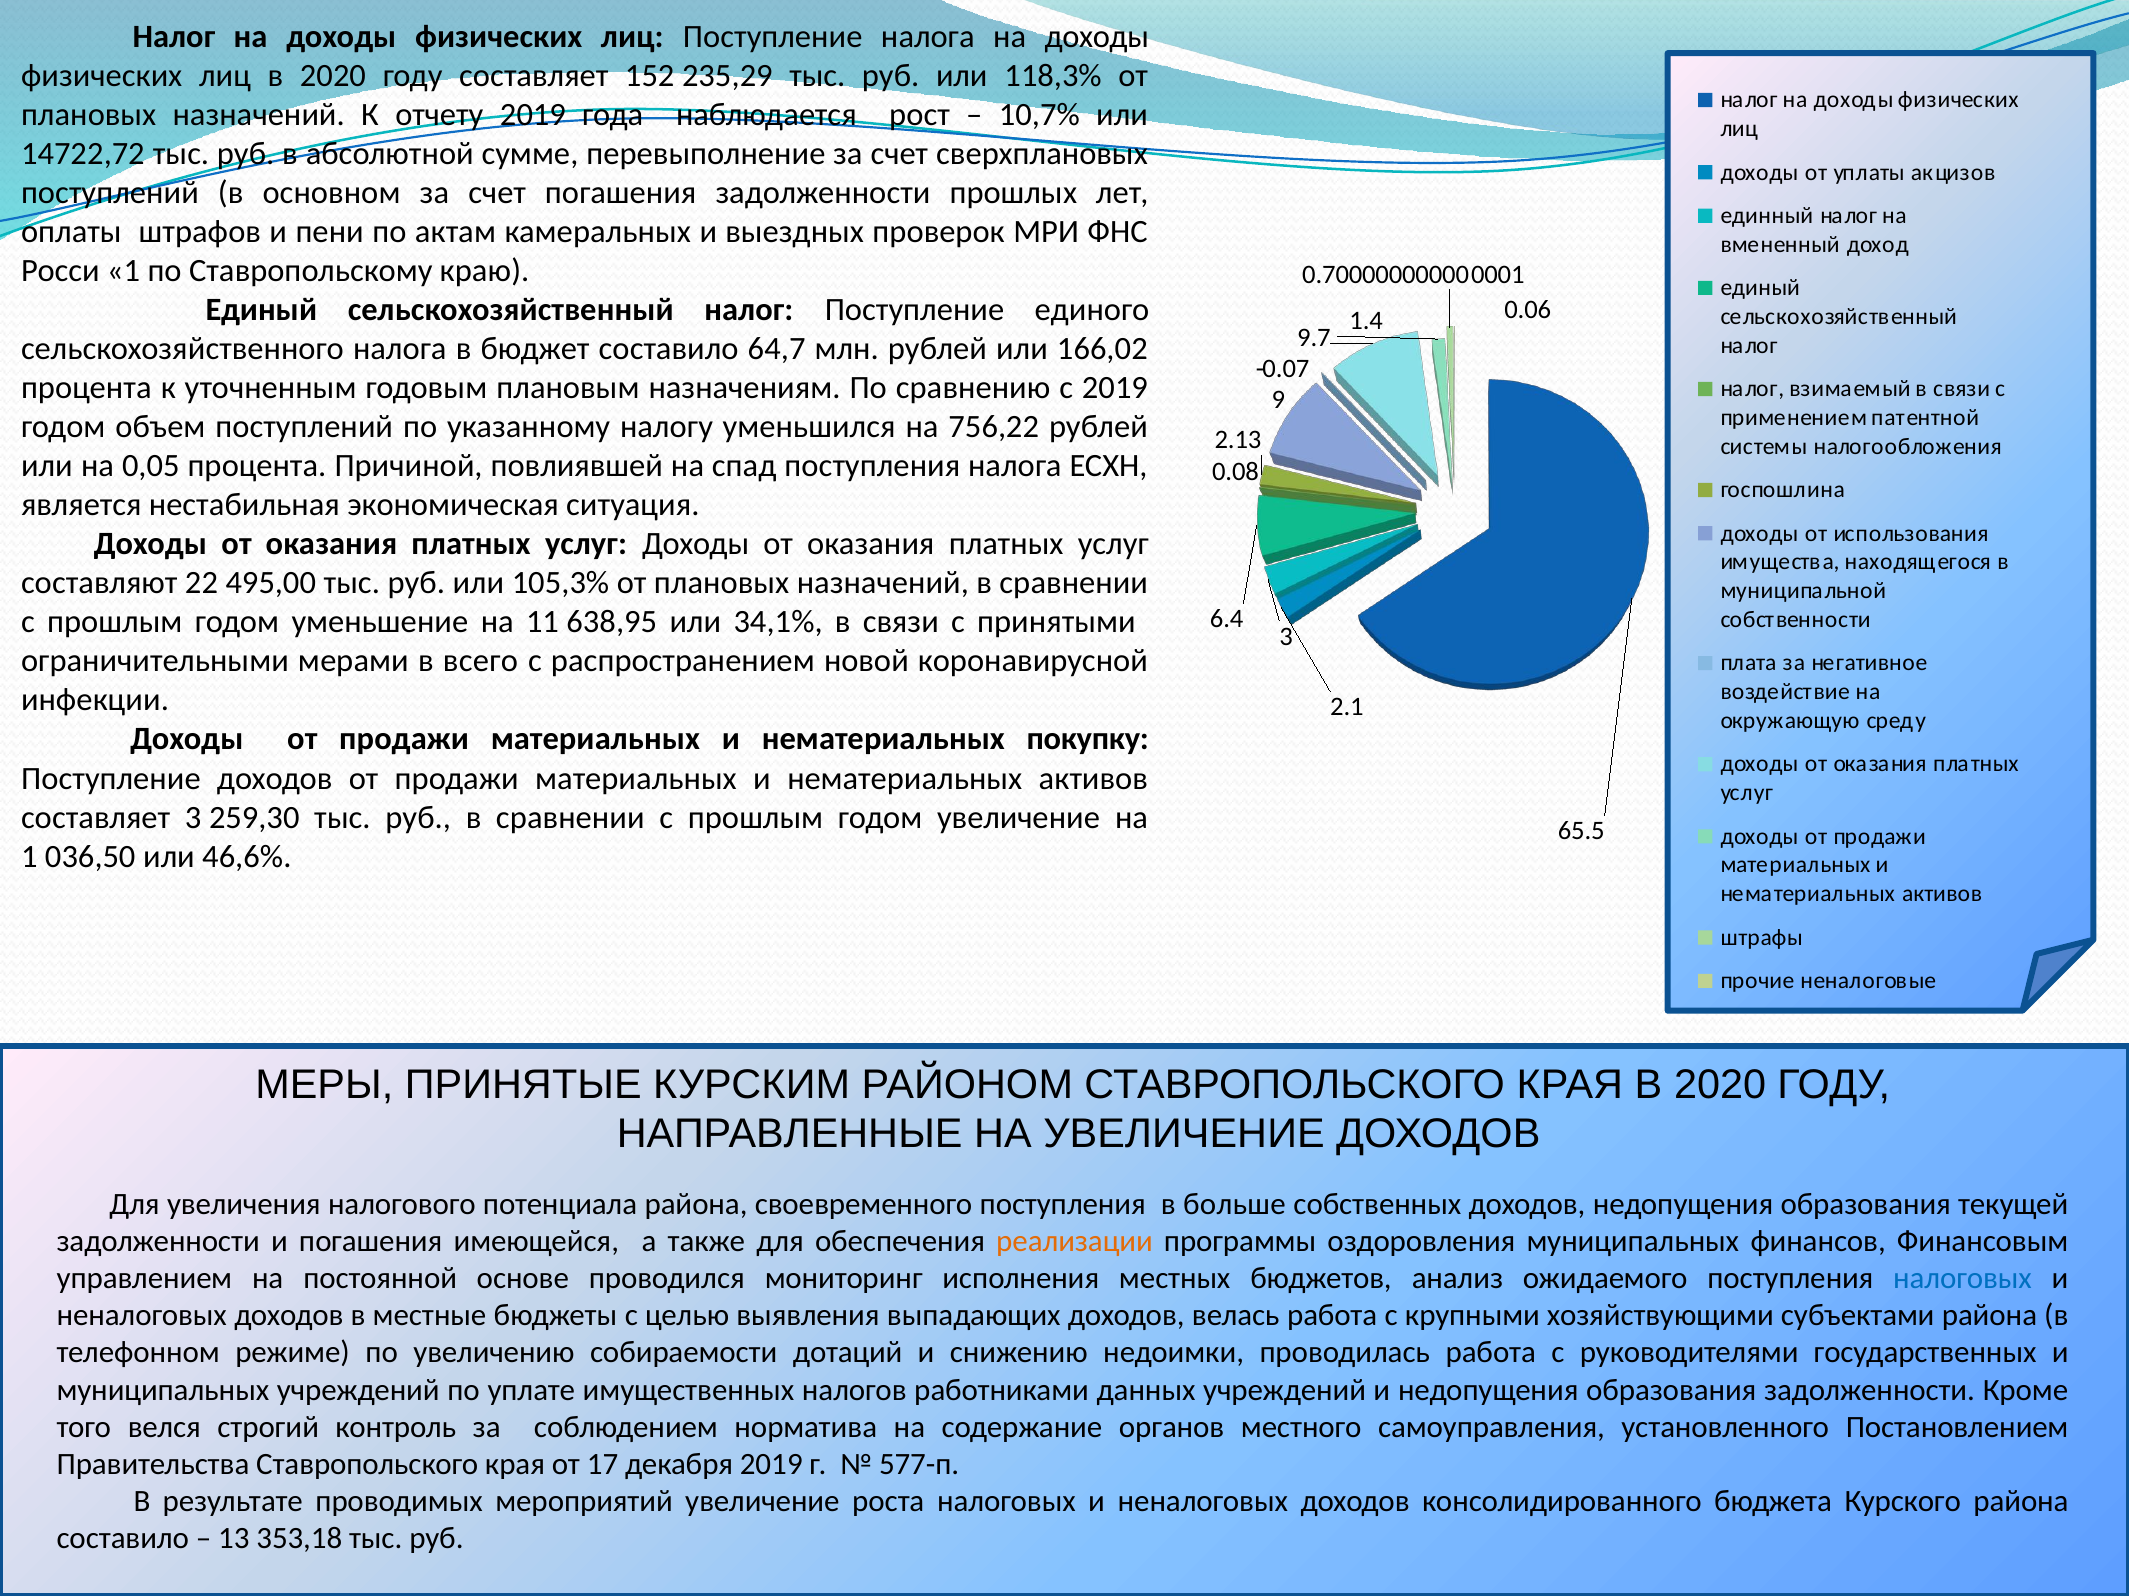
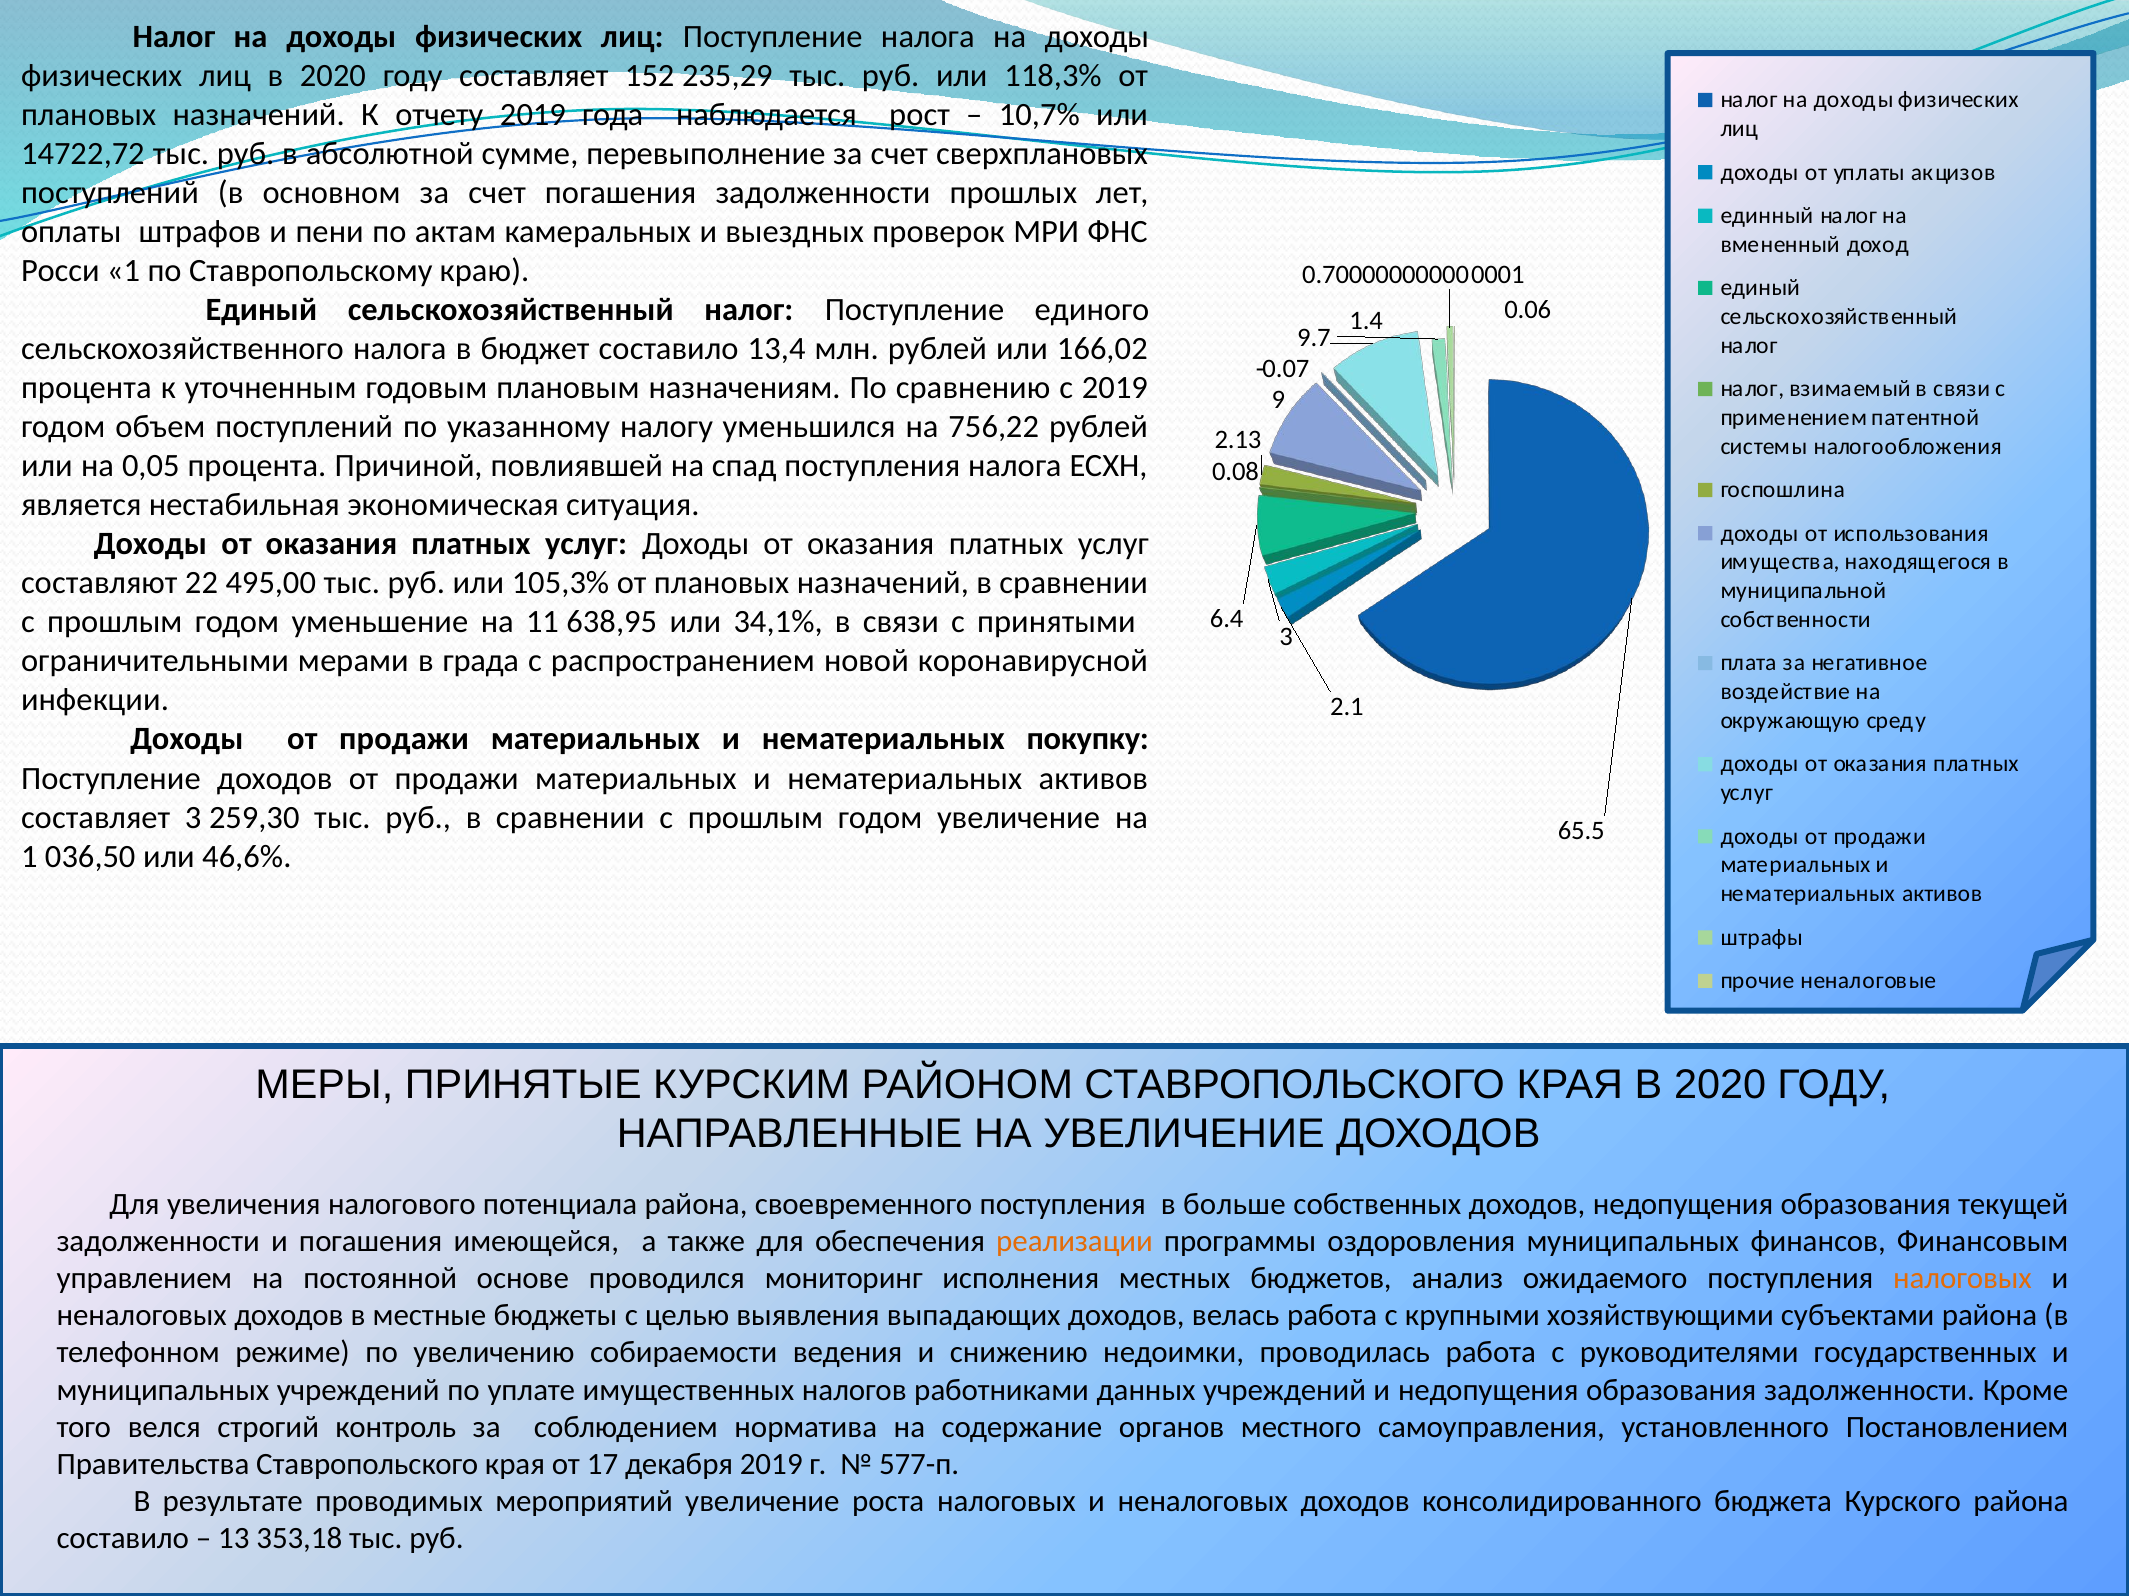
64,7: 64,7 -> 13,4 (777, 349)
всего: всего -> града (481, 661)
налоговых colour: blue -> orange (1962, 1279)
дотаций: дотаций -> ведения (848, 1353)
